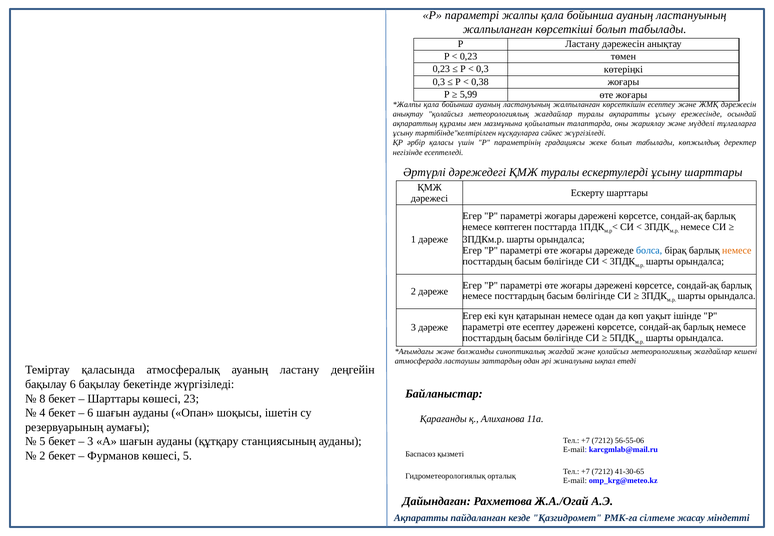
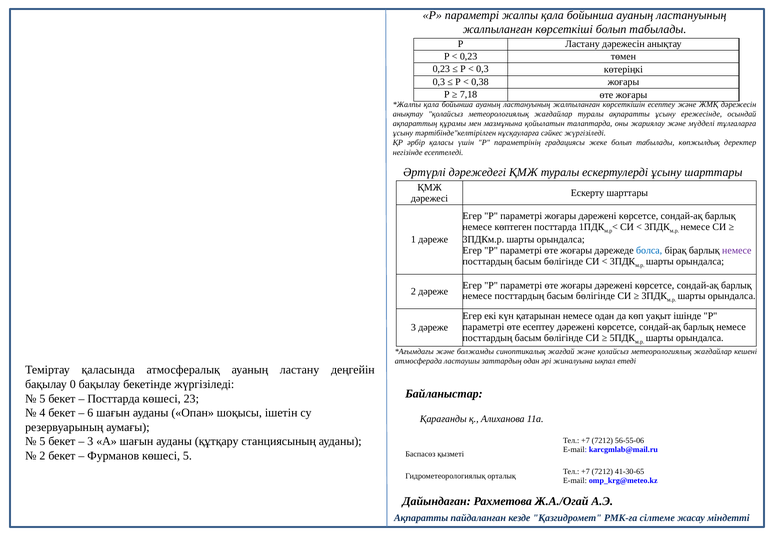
5,99: 5,99 -> 7,18 (469, 95)
немесе colour: orange -> purple (737, 250)
бақылау 6: 6 -> 0 (73, 384)
8: 8 -> 5 (42, 398)
Шарттары: Шарттары -> Посттарда (114, 398)
